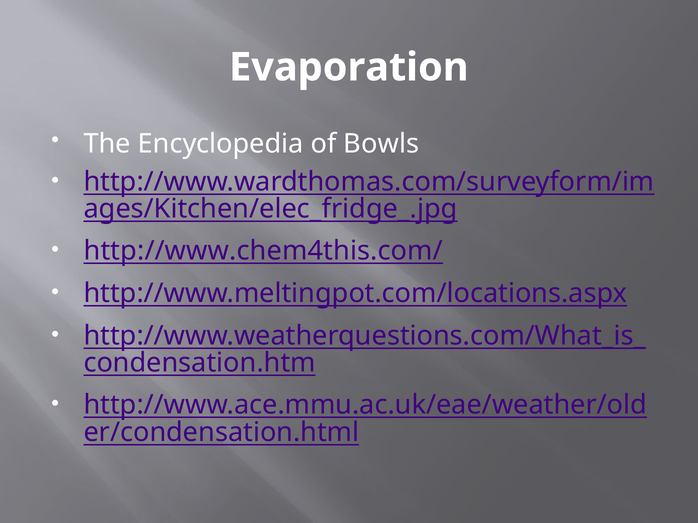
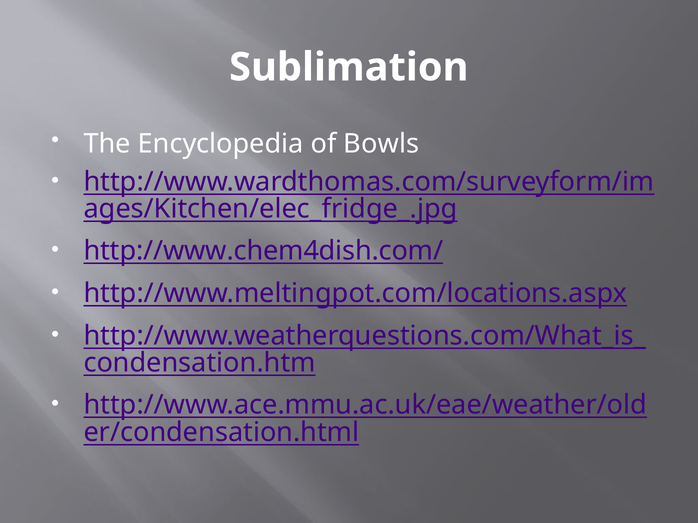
Evaporation: Evaporation -> Sublimation (349, 67)
http://www.chem4this.com/: http://www.chem4this.com/ -> http://www.chem4dish.com/ (263, 251)
